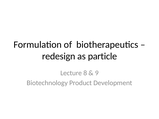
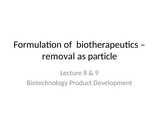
redesign: redesign -> removal (59, 56)
